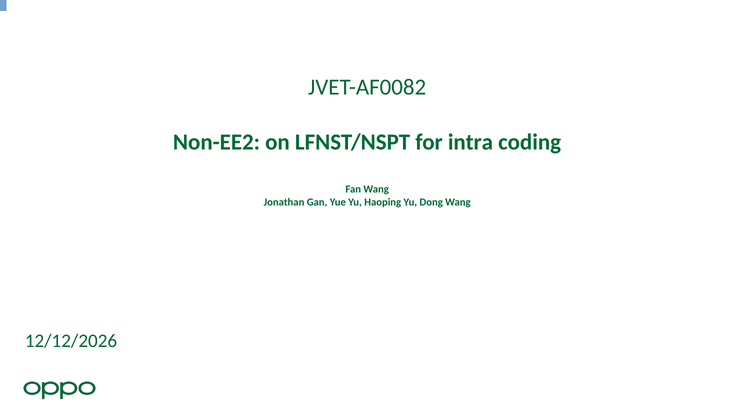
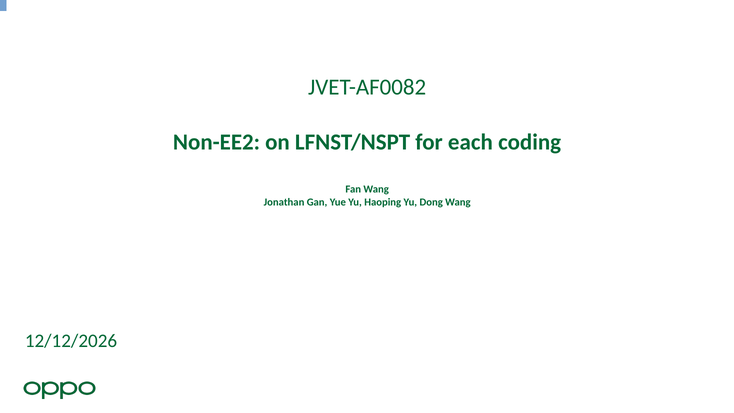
intra: intra -> each (470, 142)
